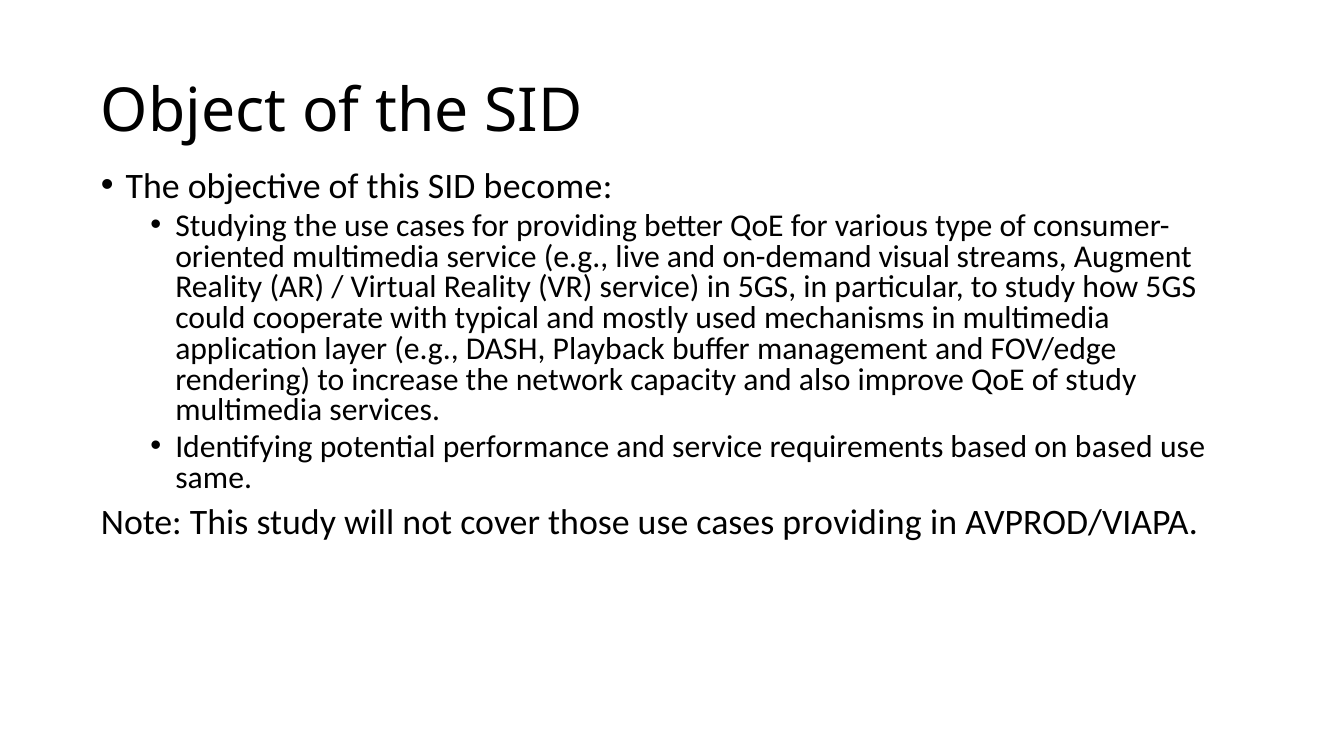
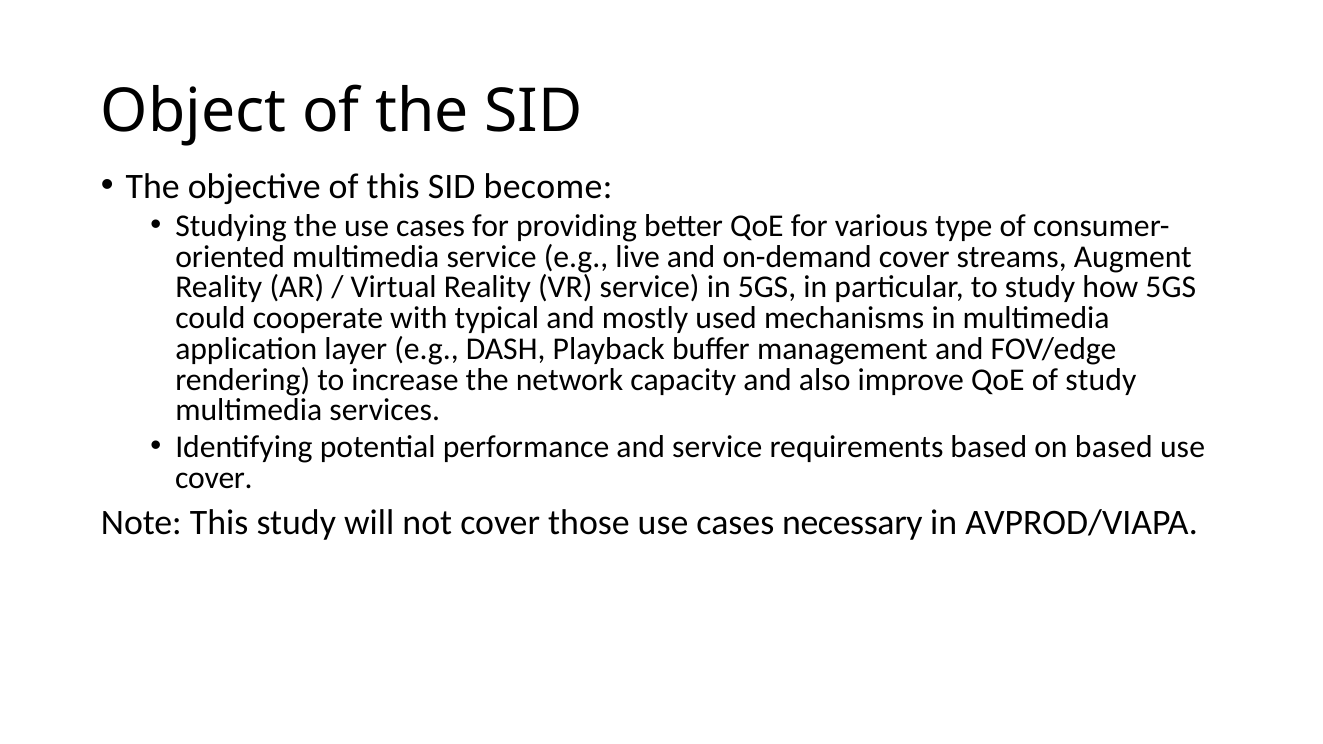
on-demand visual: visual -> cover (914, 257)
same: same -> cover (214, 478)
cases providing: providing -> necessary (852, 523)
